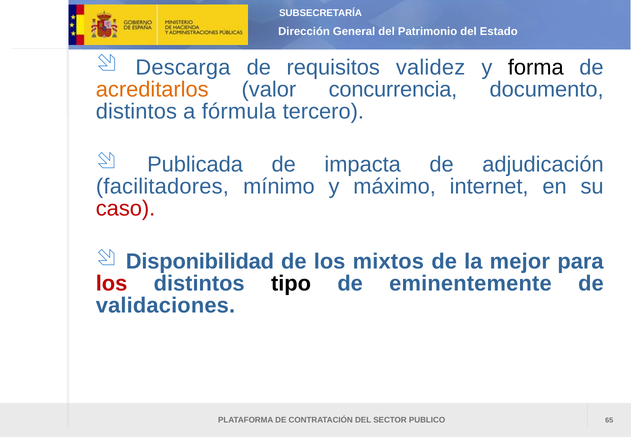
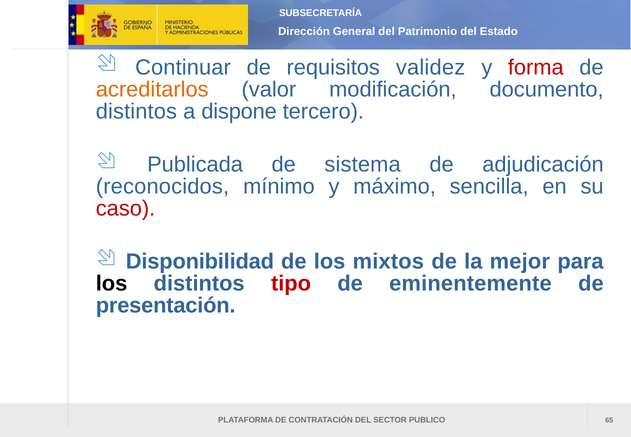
Descarga: Descarga -> Continuar (183, 67)
forma colour: black -> red (536, 67)
concurrencia: concurrencia -> modificación (393, 90)
fórmula: fórmula -> dispone (239, 112)
impacta: impacta -> sistema (363, 164)
facilitadores: facilitadores -> reconocidos (162, 186)
internet: internet -> sencilla (489, 186)
los colour: red -> black (112, 283)
tipo colour: black -> red (291, 283)
validaciones: validaciones -> presentación (166, 305)
